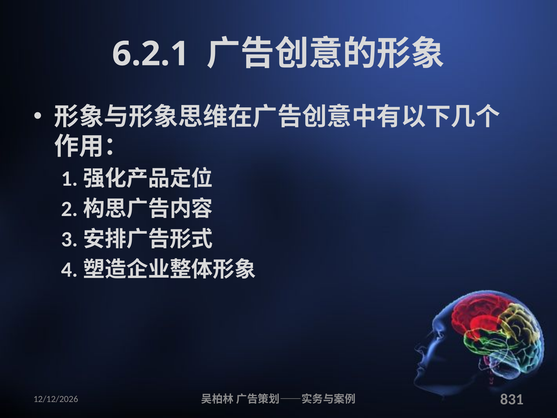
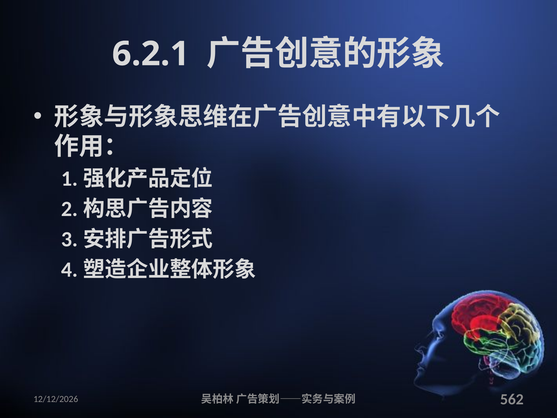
831: 831 -> 562 (512, 399)
